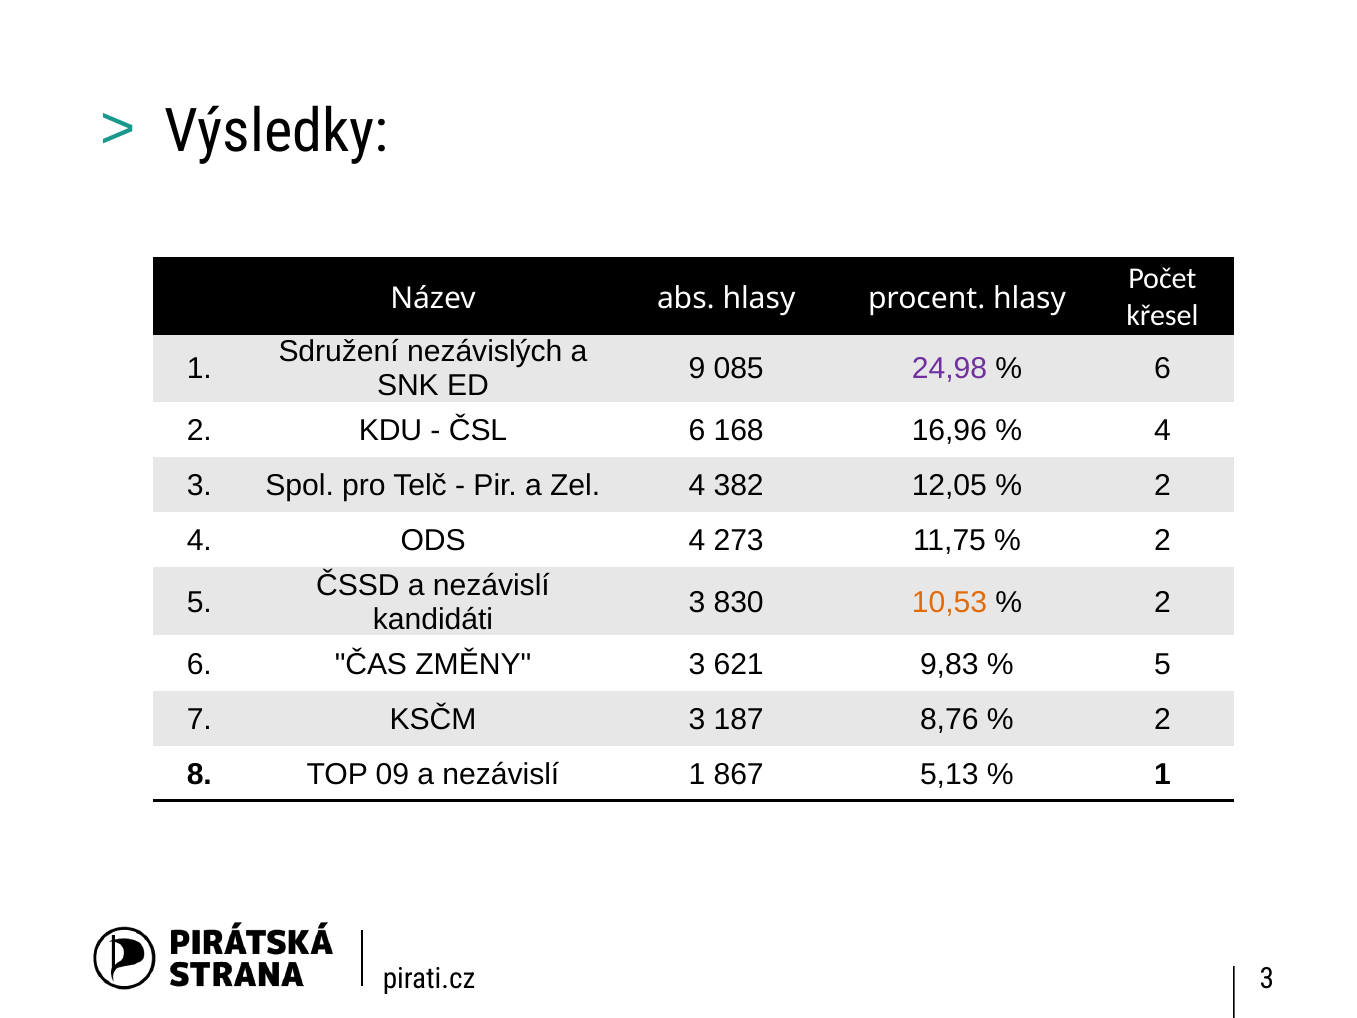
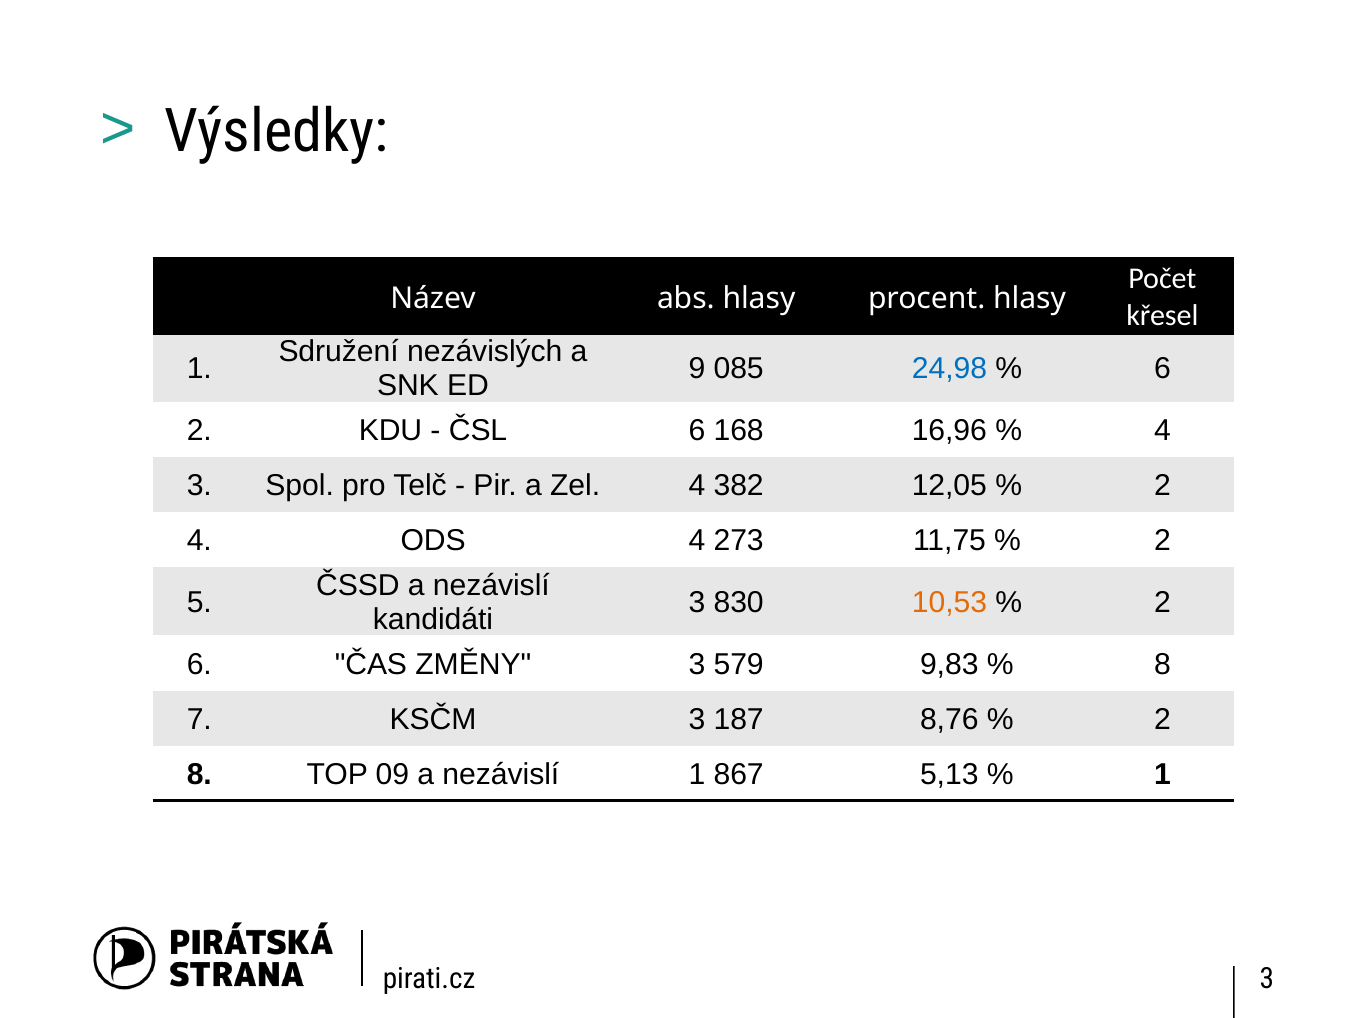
24,98 colour: purple -> blue (949, 369)
621: 621 -> 579 (739, 664)
5: 5 -> 8 (1163, 664)
